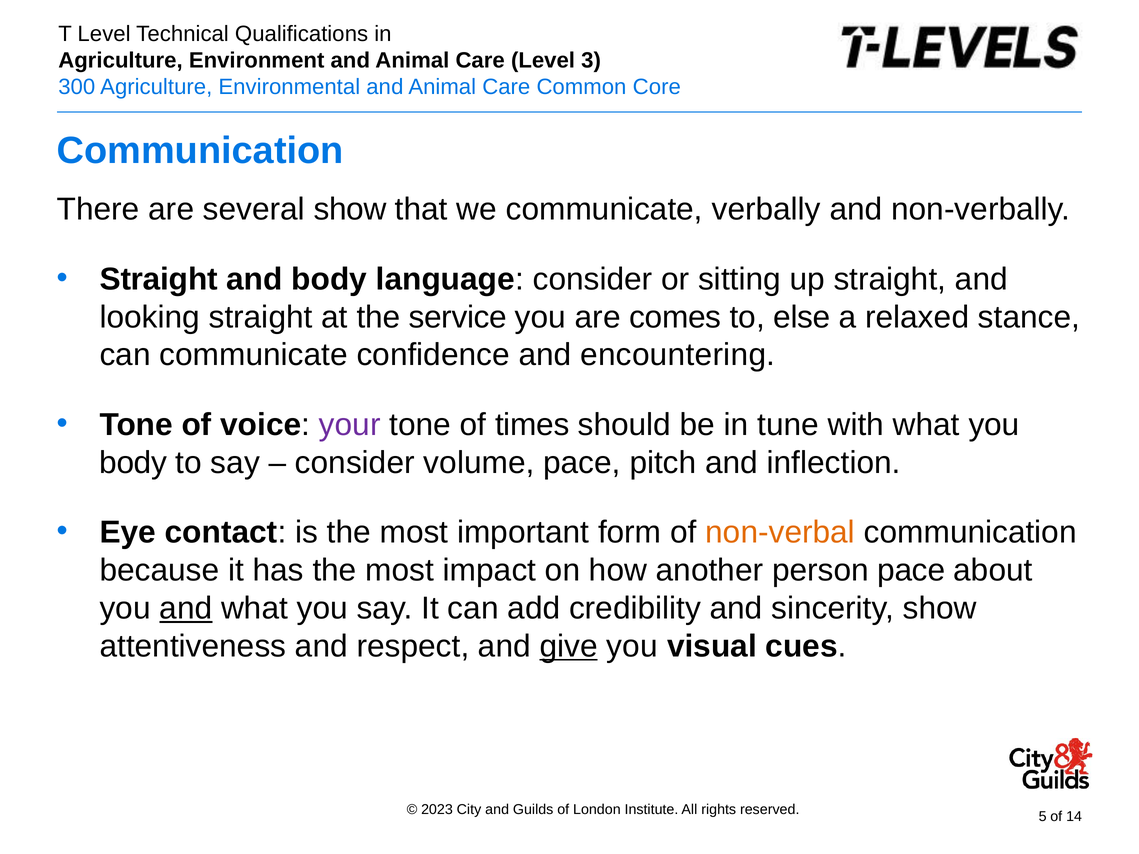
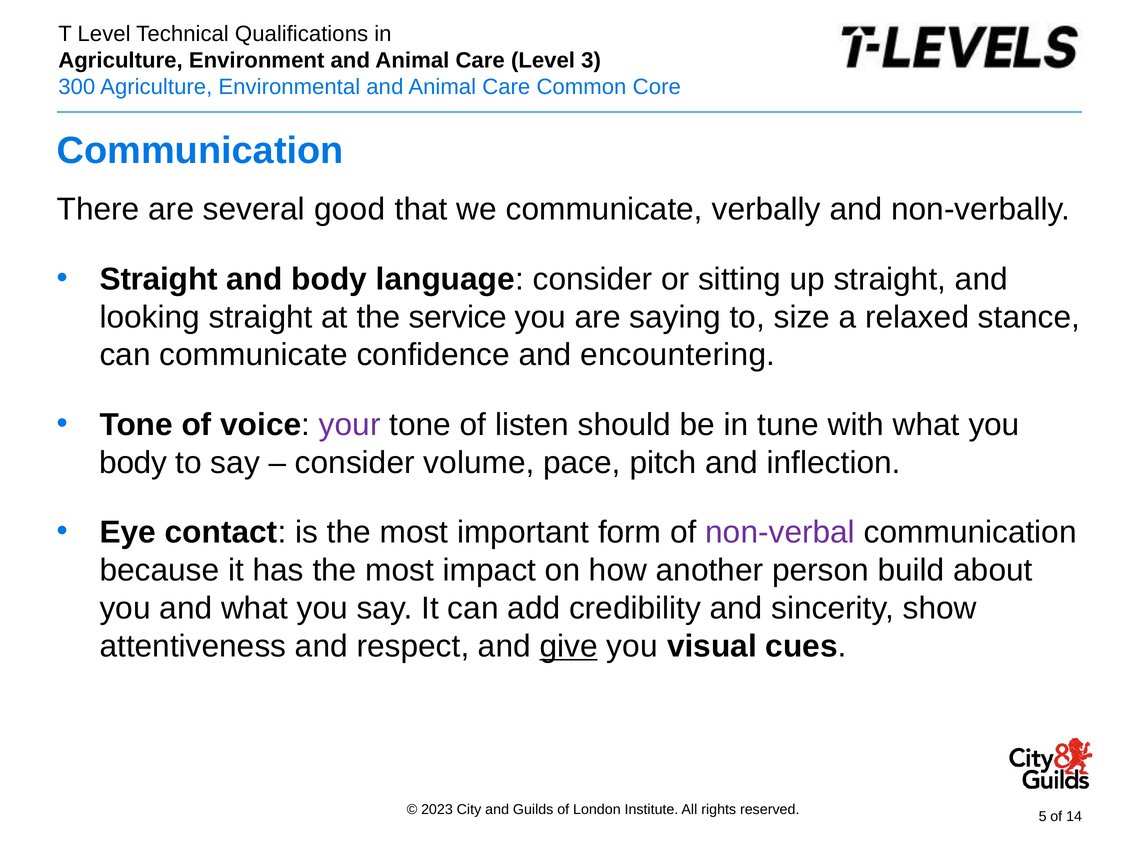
several show: show -> good (350, 210)
comes: comes -> saying (675, 317)
else: else -> size (802, 317)
times: times -> listen (532, 425)
non-verbal colour: orange -> purple (780, 532)
person pace: pace -> build (911, 570)
and underline: present -> none (186, 608)
